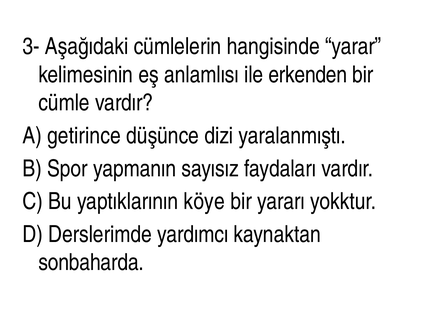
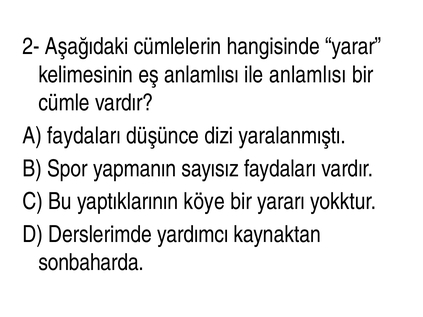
3-: 3- -> 2- (31, 47)
ile erkenden: erkenden -> anlamlısı (308, 75)
A getirince: getirince -> faydaları (84, 136)
